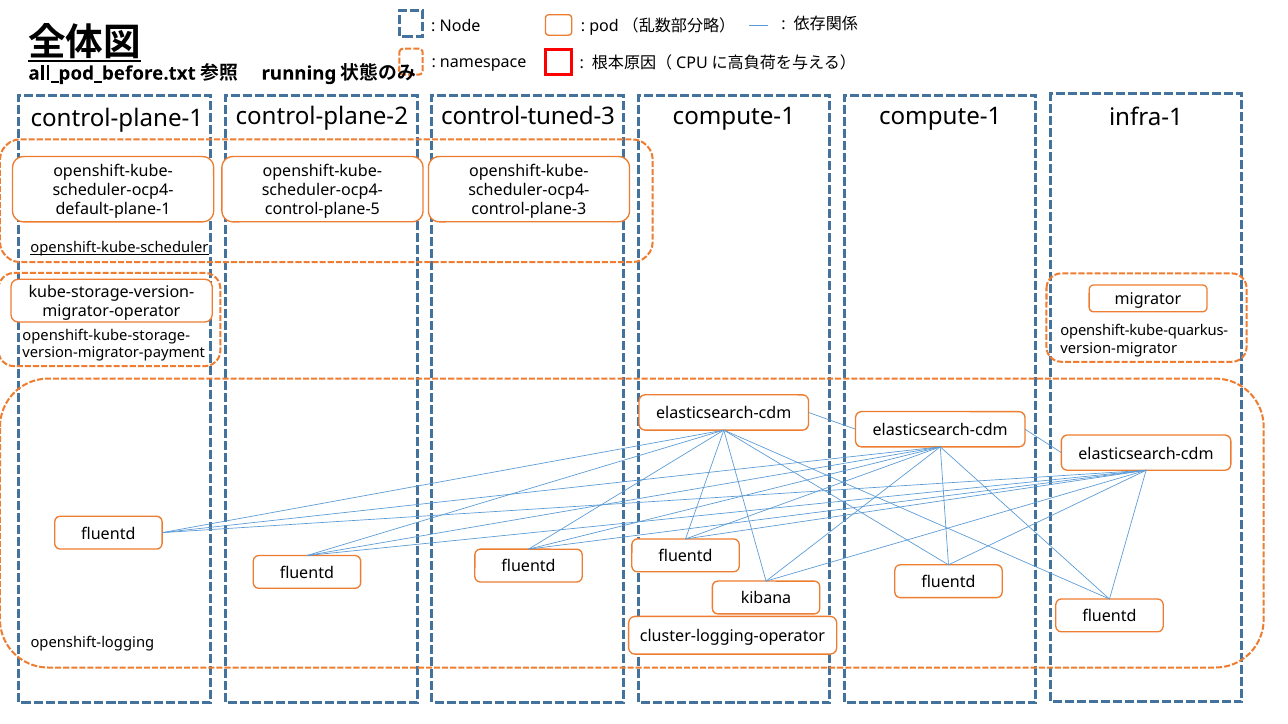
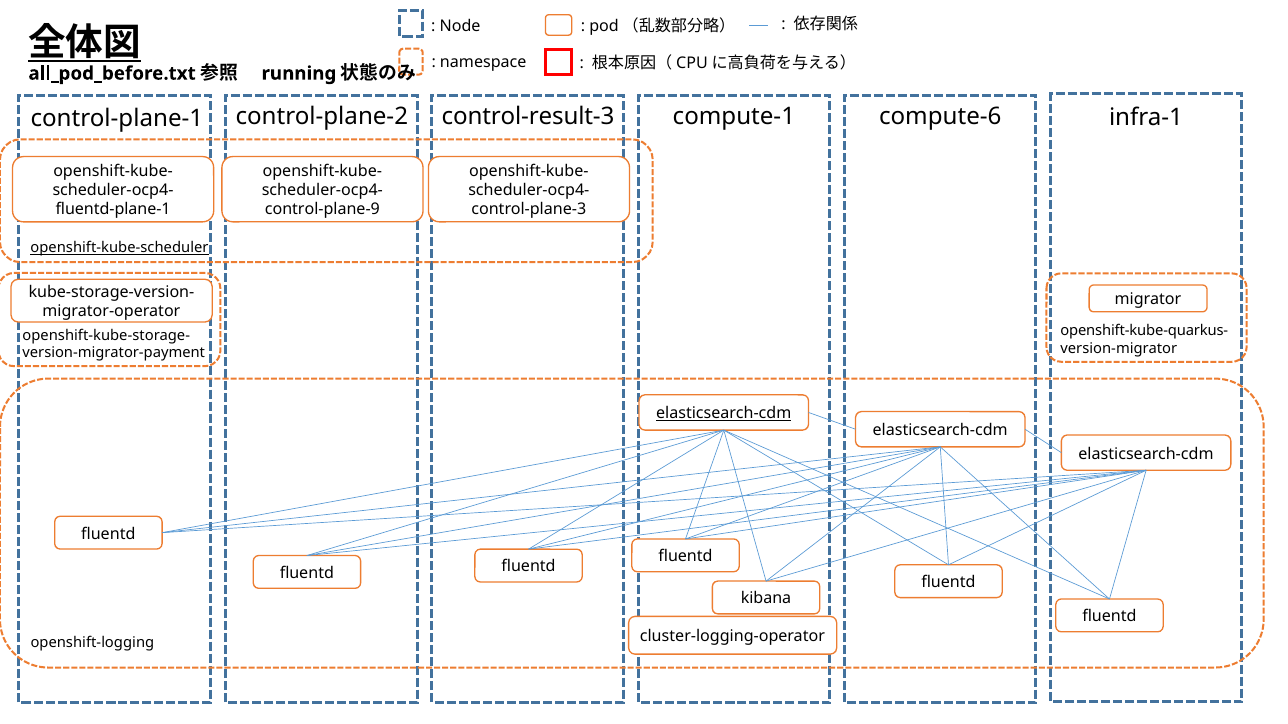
control-tuned-3: control-tuned-3 -> control-result-3 (528, 117)
compute-1 compute-1: compute-1 -> compute-6 (940, 117)
default-plane-1: default-plane-1 -> fluentd-plane-1 (113, 210)
control-plane-5: control-plane-5 -> control-plane-9 (322, 210)
elasticsearch-cdm underline: none -> present (724, 414)
